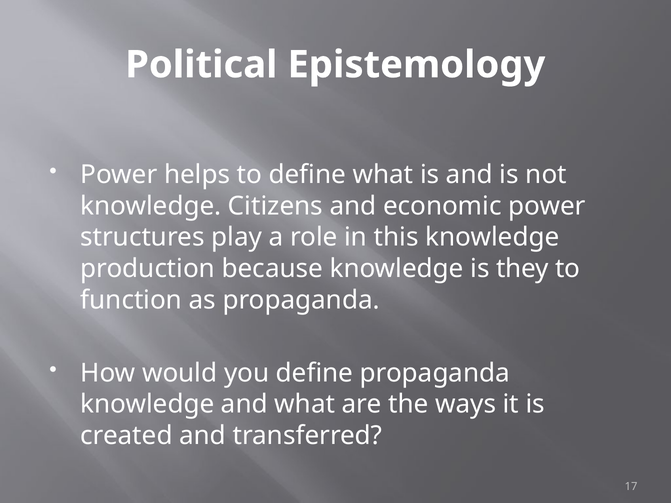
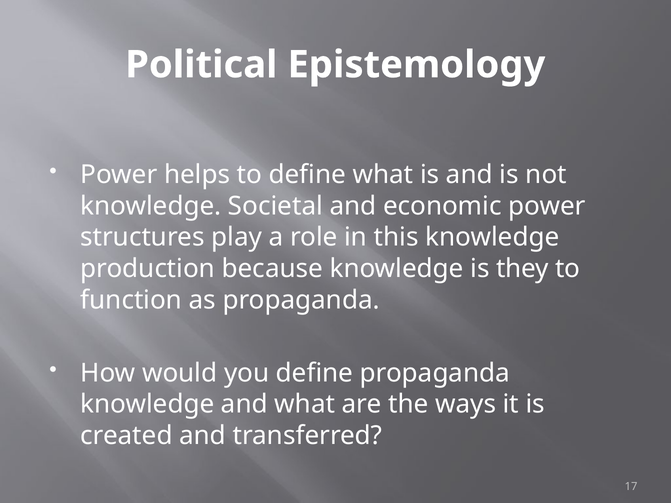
Citizens: Citizens -> Societal (275, 206)
